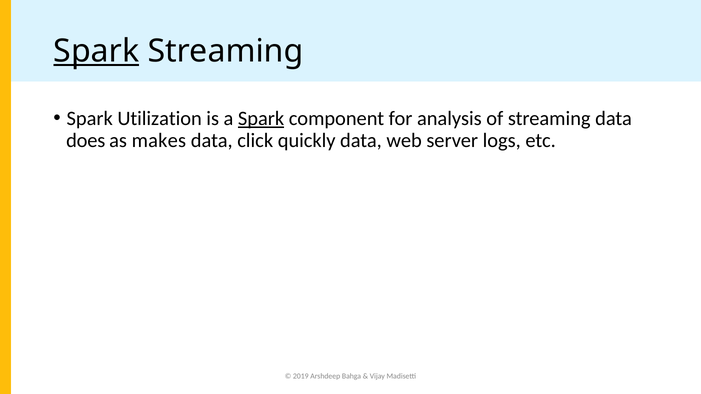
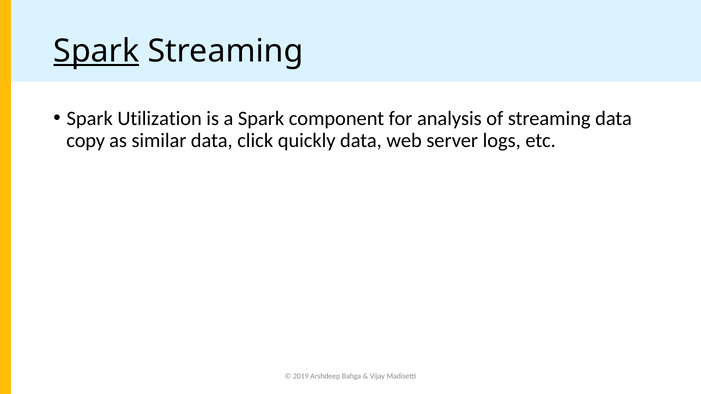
Spark underline: present -> none (261, 118)
does: does -> copy (86, 141)
makes: makes -> similar (159, 141)
